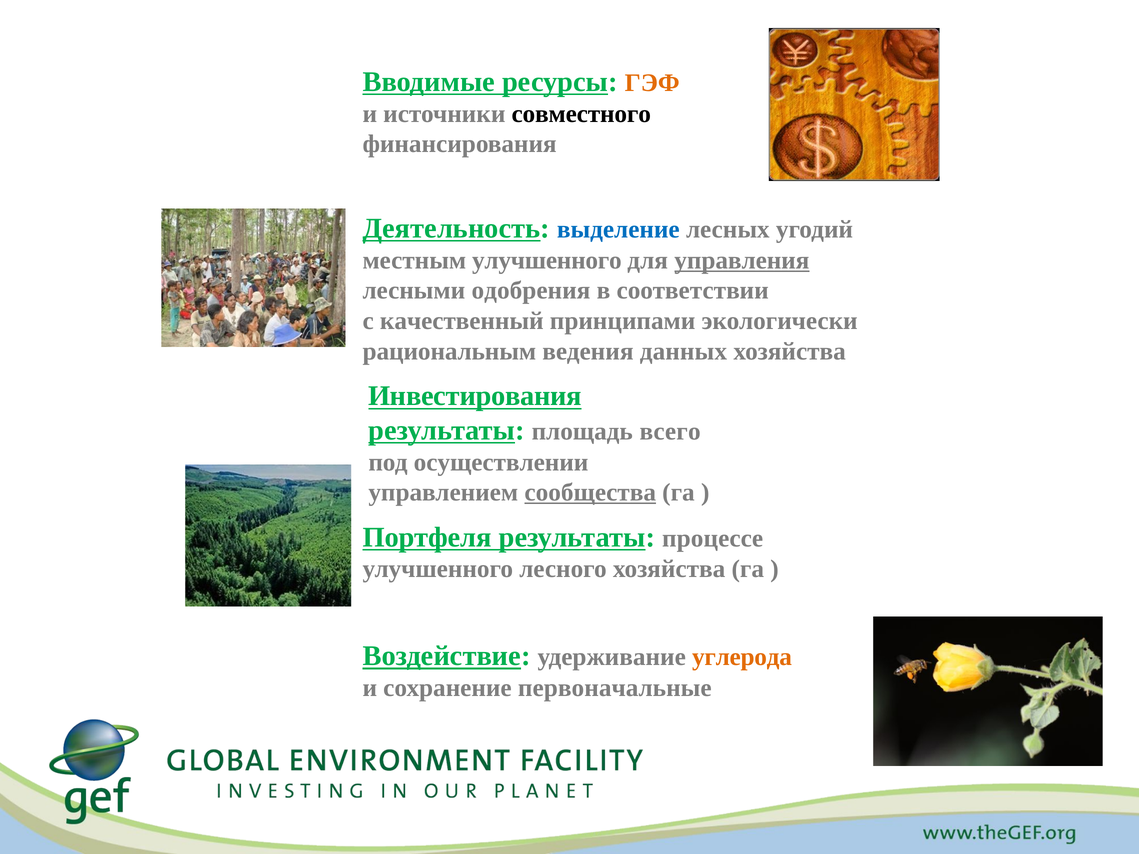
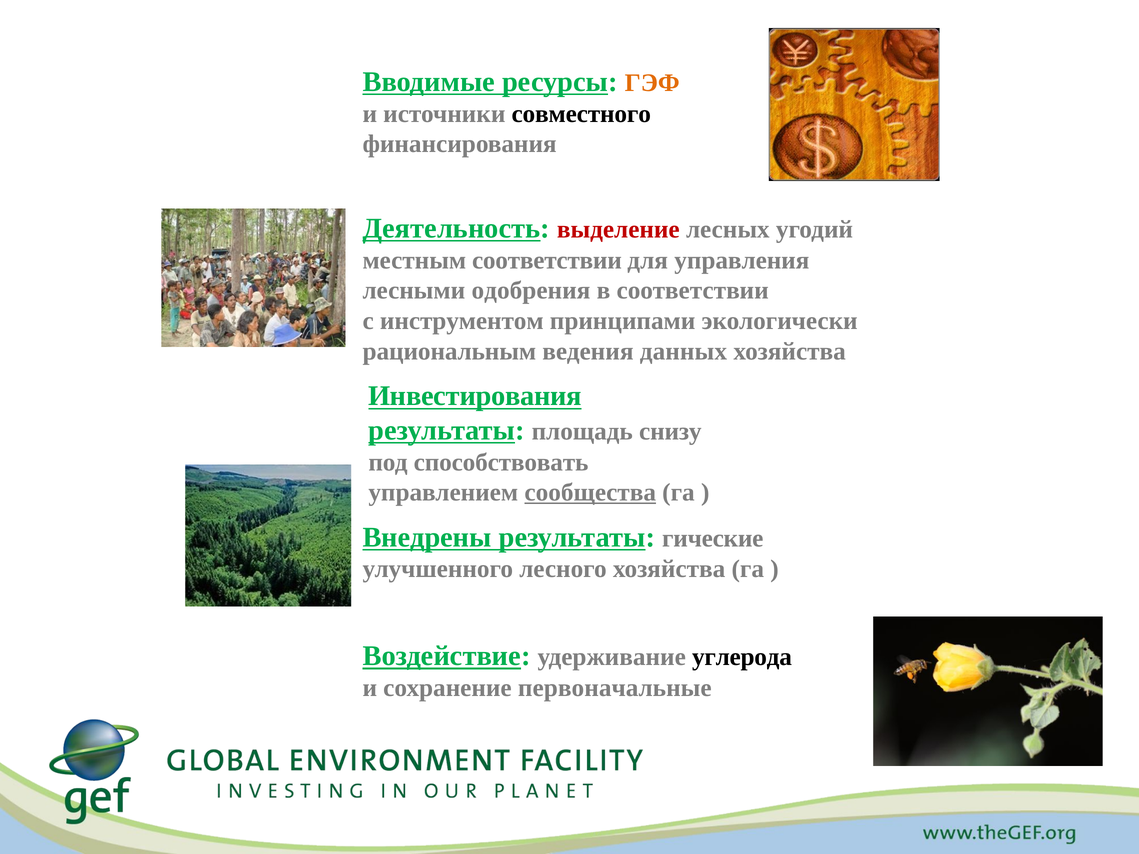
выделение colour: blue -> red (618, 229)
местным улучшенного: улучшенного -> соответствии (547, 260)
управления underline: present -> none (742, 260)
качественный: качественный -> инструментом (462, 321)
всего: всего -> снизу (670, 431)
осуществлении: осуществлении -> способствовать (501, 462)
Портфеля: Портфеля -> Внедрены (427, 537)
процессе: процессе -> гические (713, 538)
углерода colour: orange -> black (742, 657)
